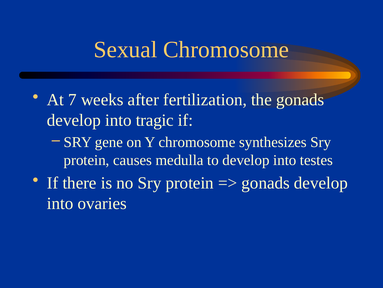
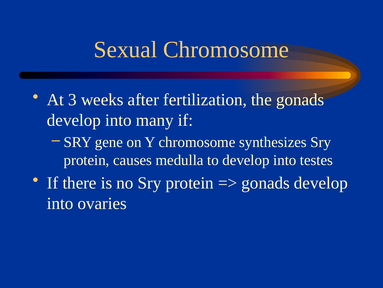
7: 7 -> 3 (72, 100)
tragic: tragic -> many (155, 120)
